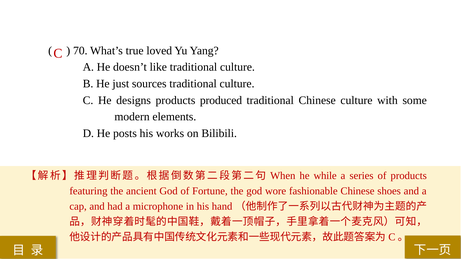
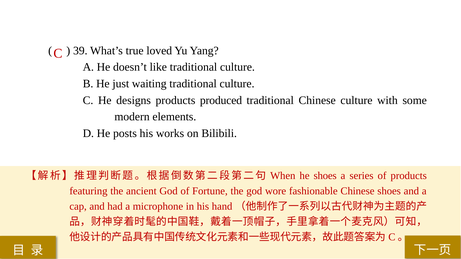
70: 70 -> 39 (80, 51)
sources: sources -> waiting (149, 84)
he while: while -> shoes (325, 176)
